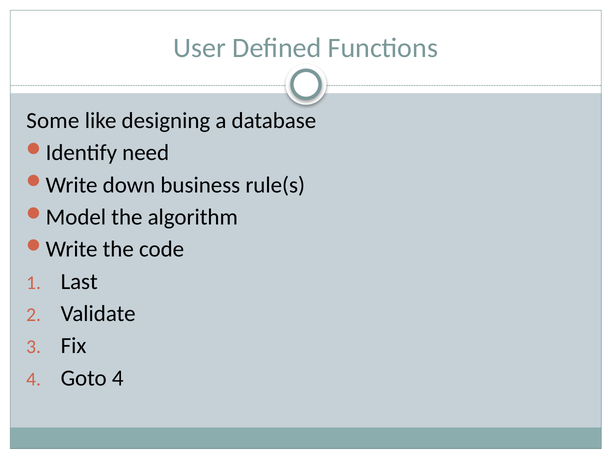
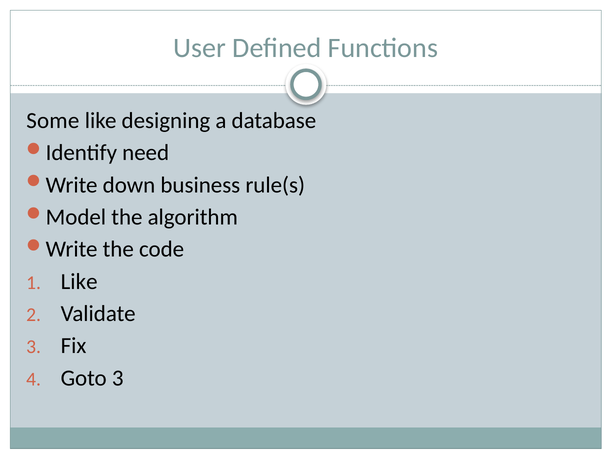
1 Last: Last -> Like (79, 281)
Goto 4: 4 -> 3 (118, 378)
